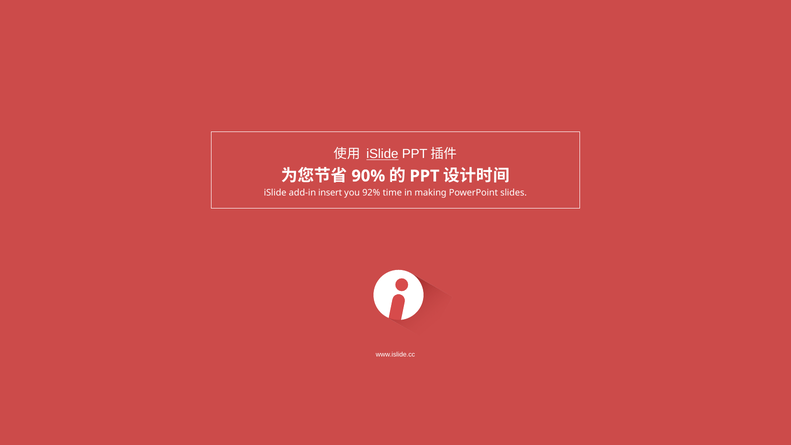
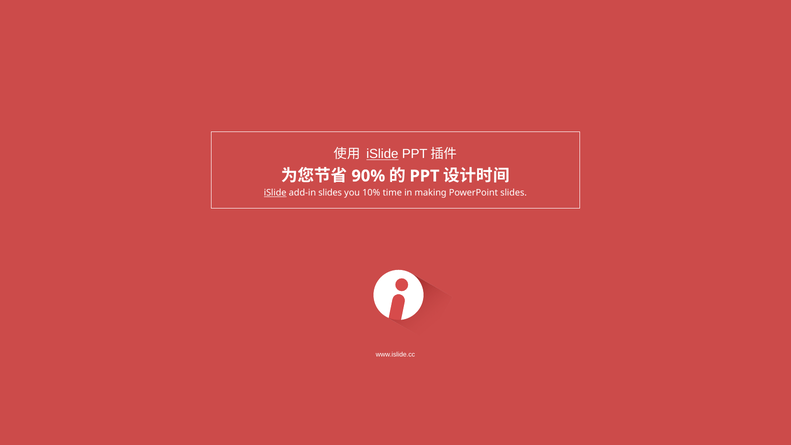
iSlide underline: none -> present (275, 193)
add-in insert: insert -> slides (330, 193)
92%: 92% -> 10% (371, 193)
